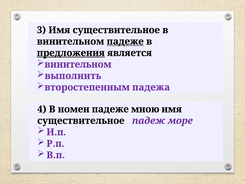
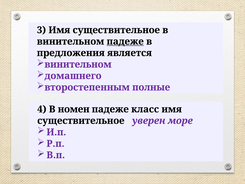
предложения underline: present -> none (71, 53)
выполнить: выполнить -> домашнего (73, 76)
падежа: падежа -> полные (151, 87)
мною: мною -> класс (145, 109)
падеж: падеж -> уверен (149, 121)
